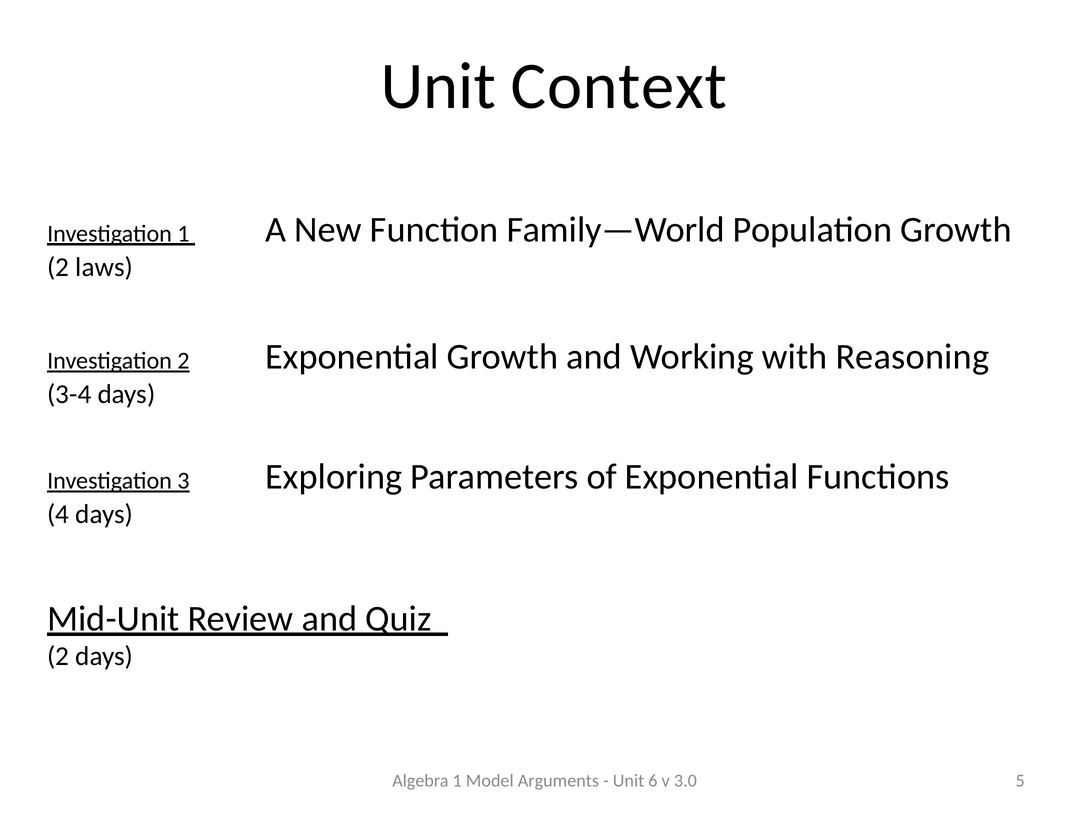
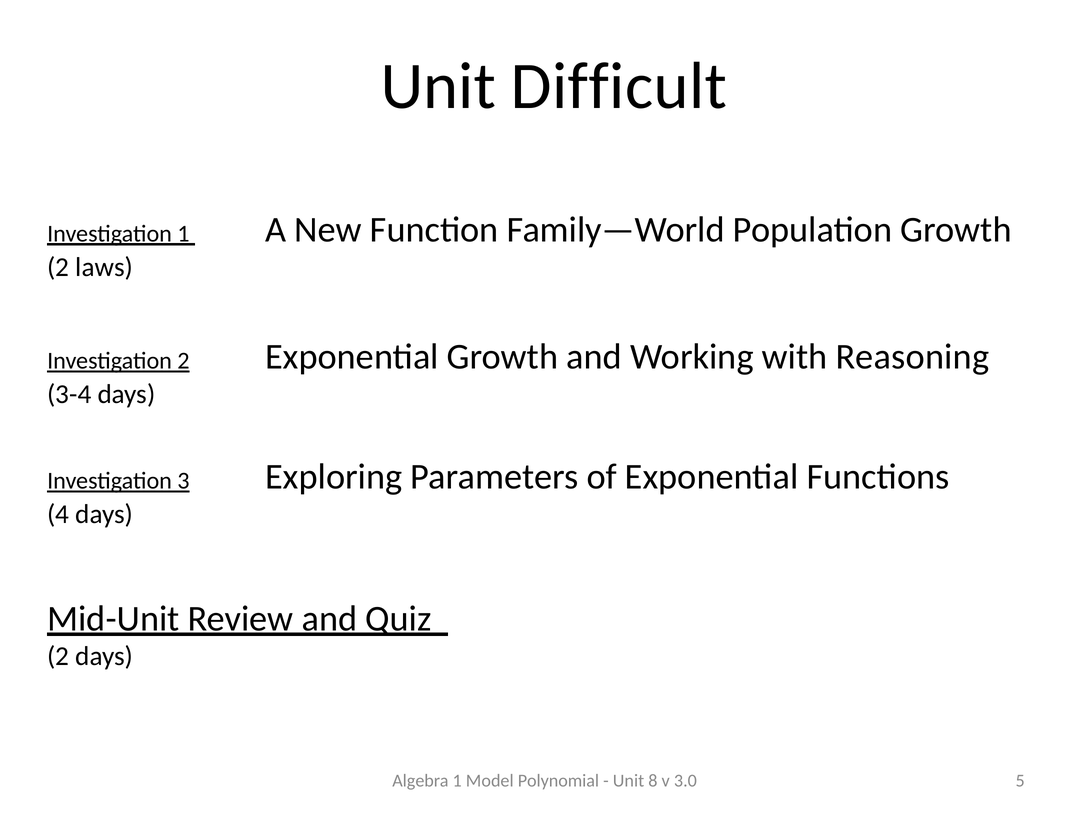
Context: Context -> Difficult (619, 86)
Arguments: Arguments -> Polynomial (558, 781)
6: 6 -> 8 (653, 781)
